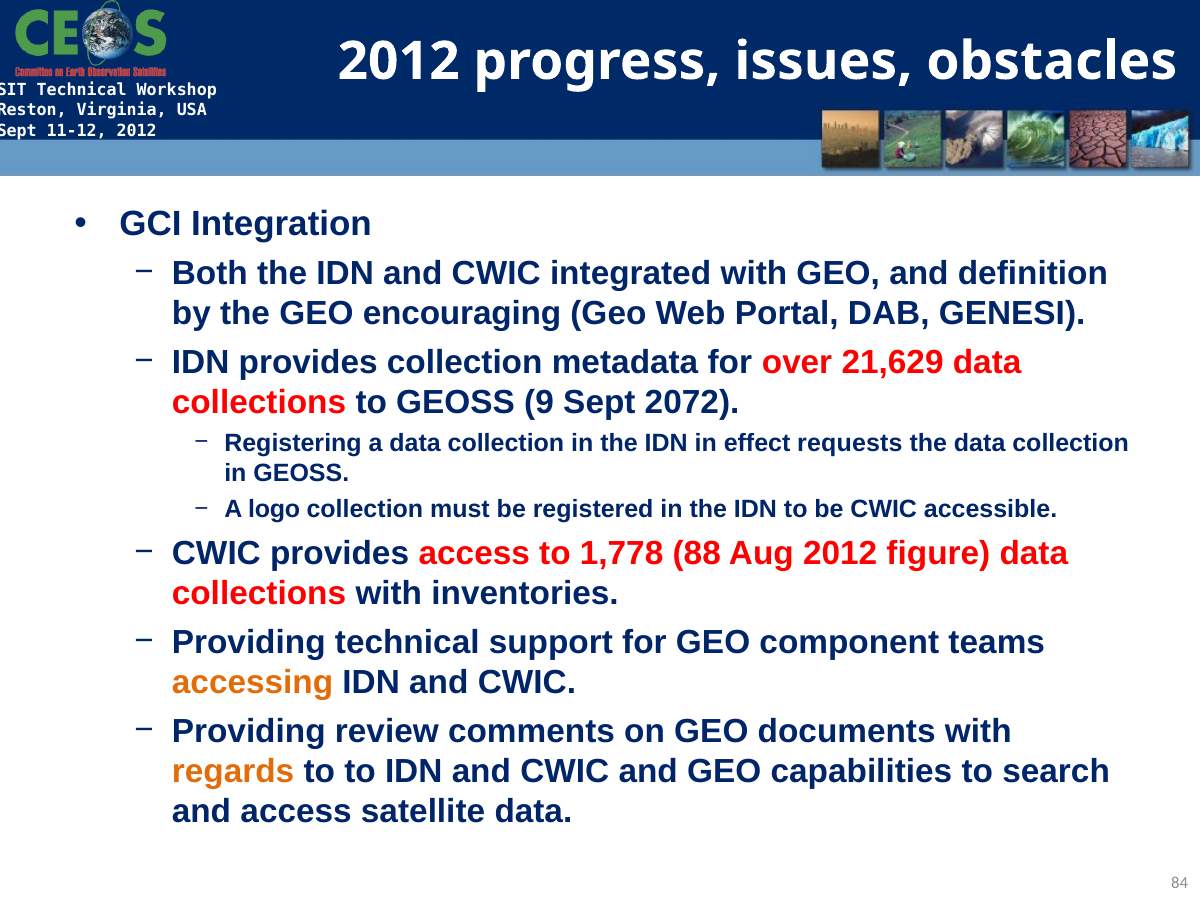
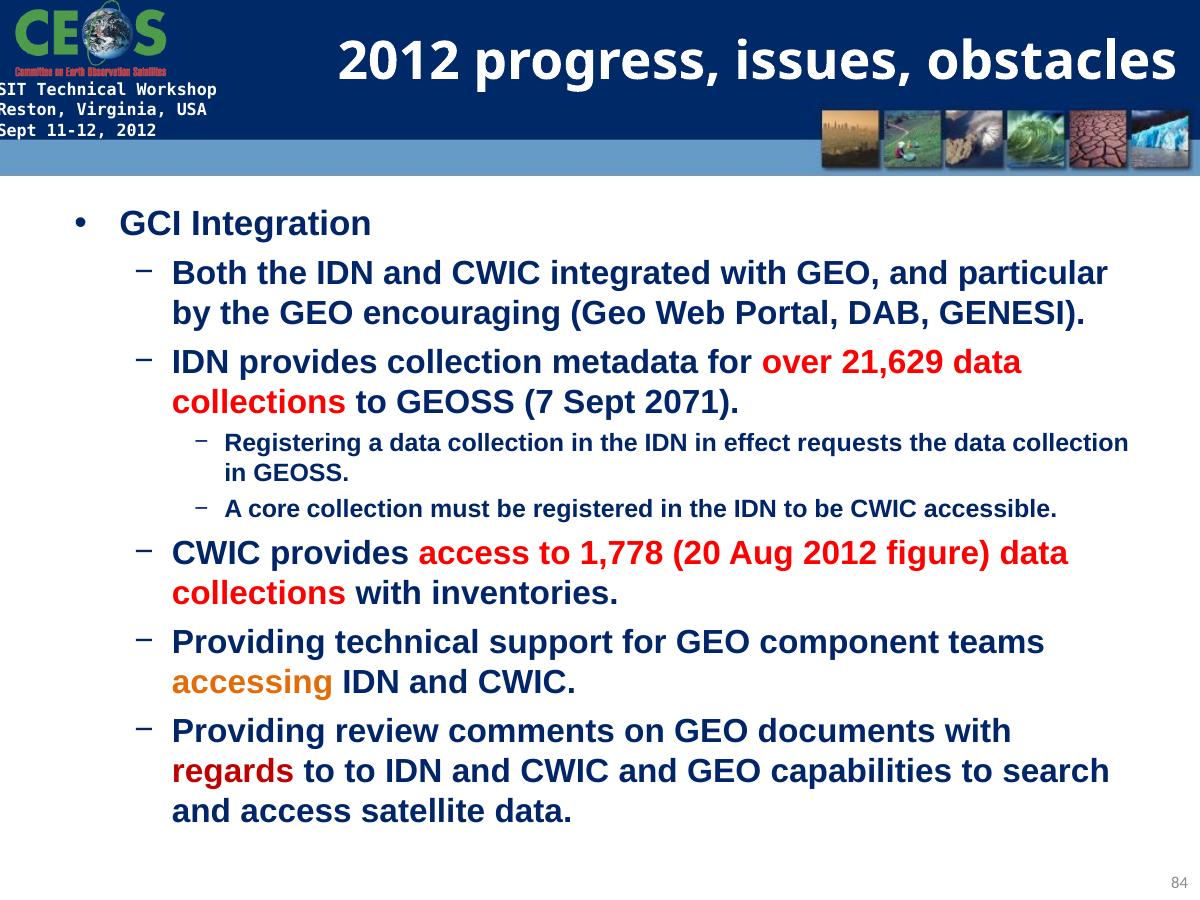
definition: definition -> particular (1033, 274)
9: 9 -> 7 (539, 402)
2072: 2072 -> 2071 (692, 402)
logo: logo -> core (274, 509)
88: 88 -> 20 (697, 554)
regards colour: orange -> red (233, 771)
